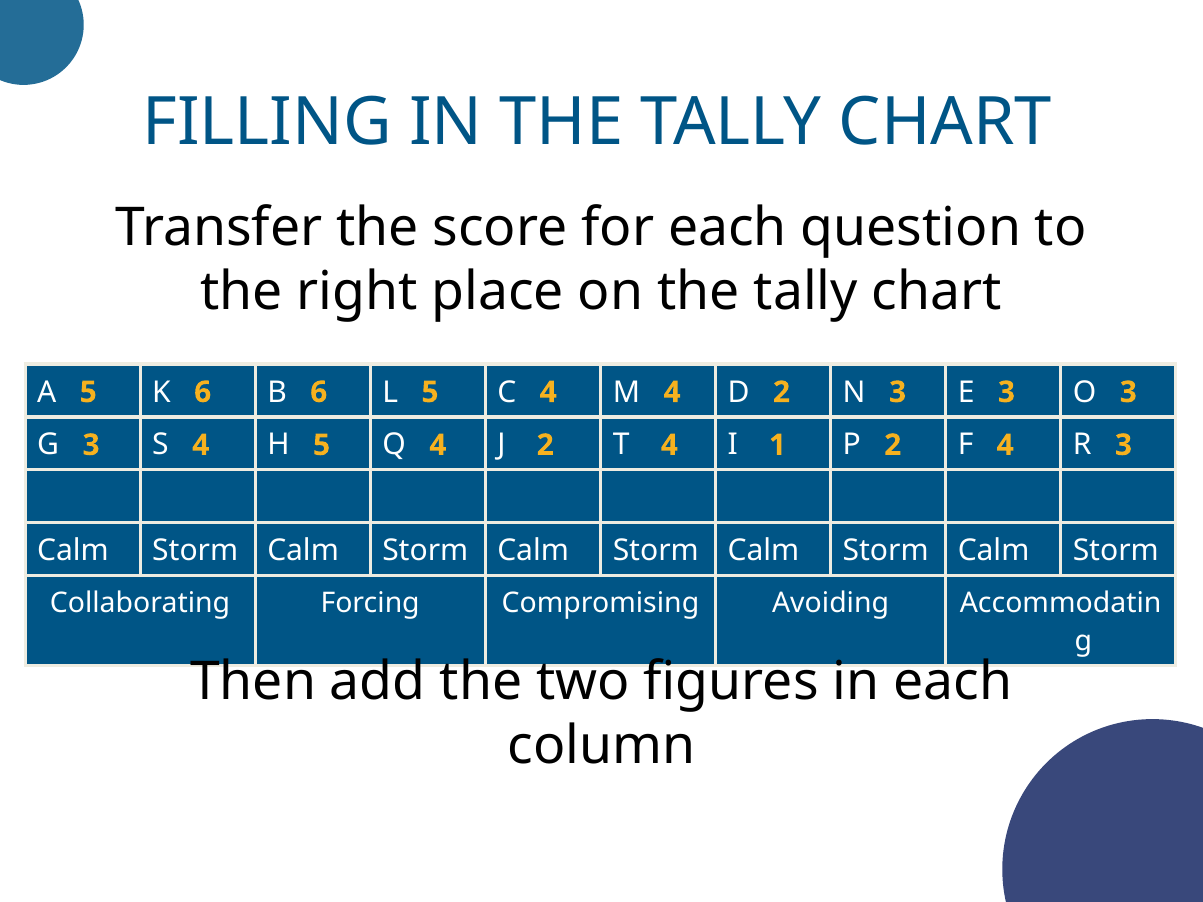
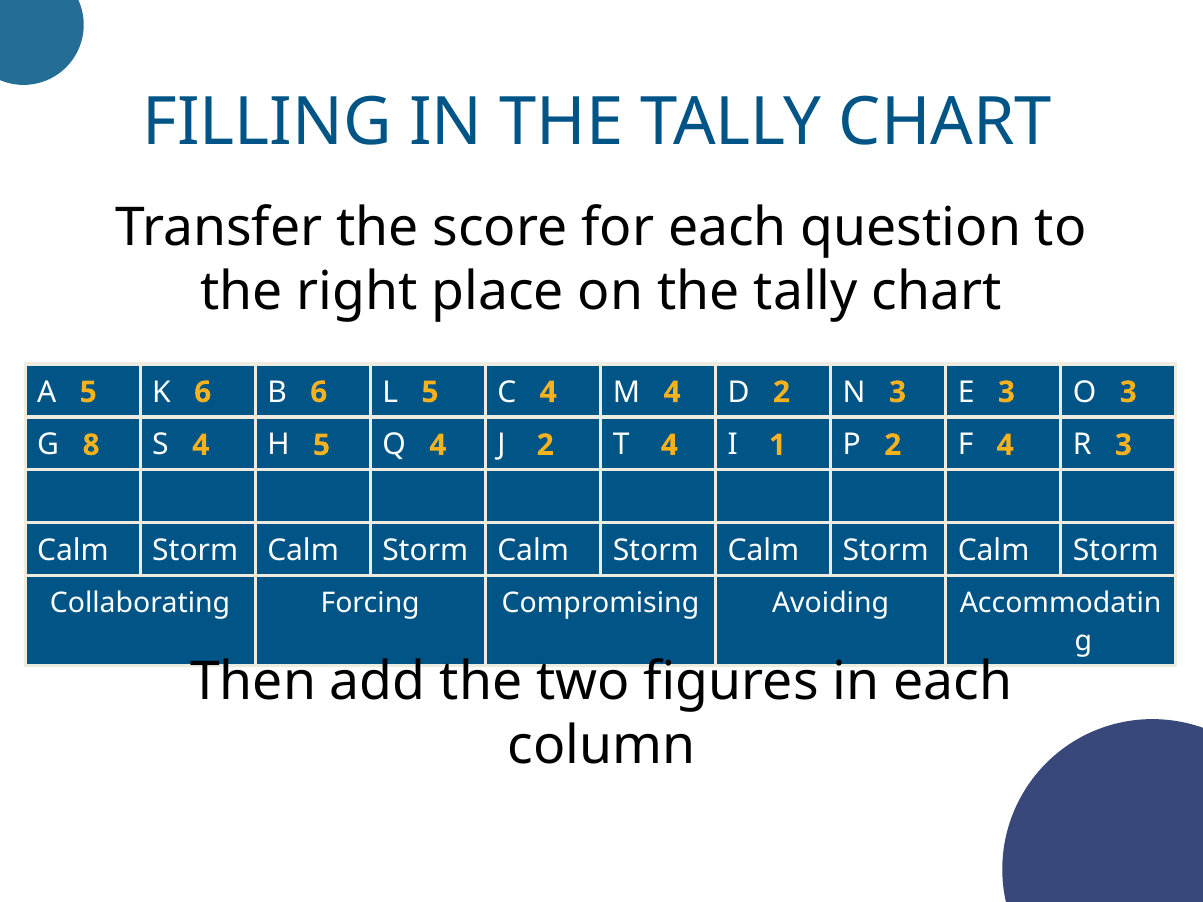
G 3: 3 -> 8 (91, 445)
